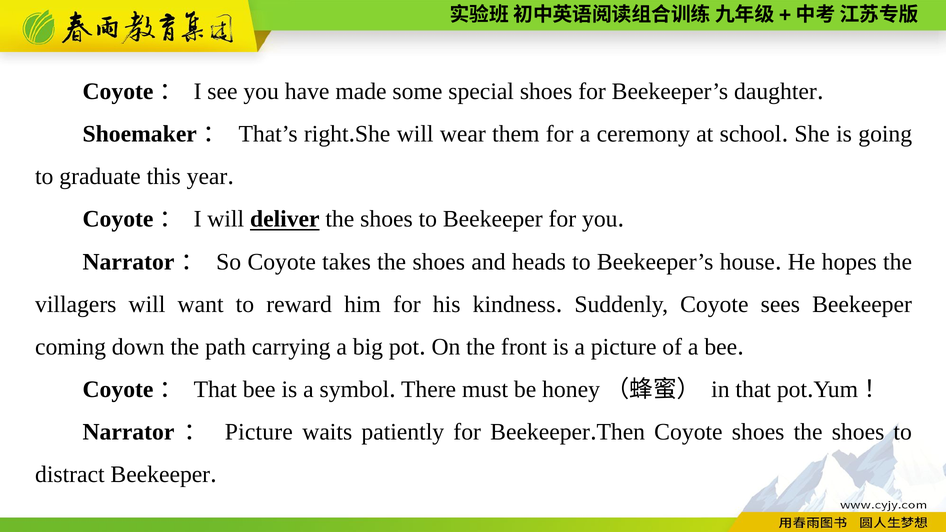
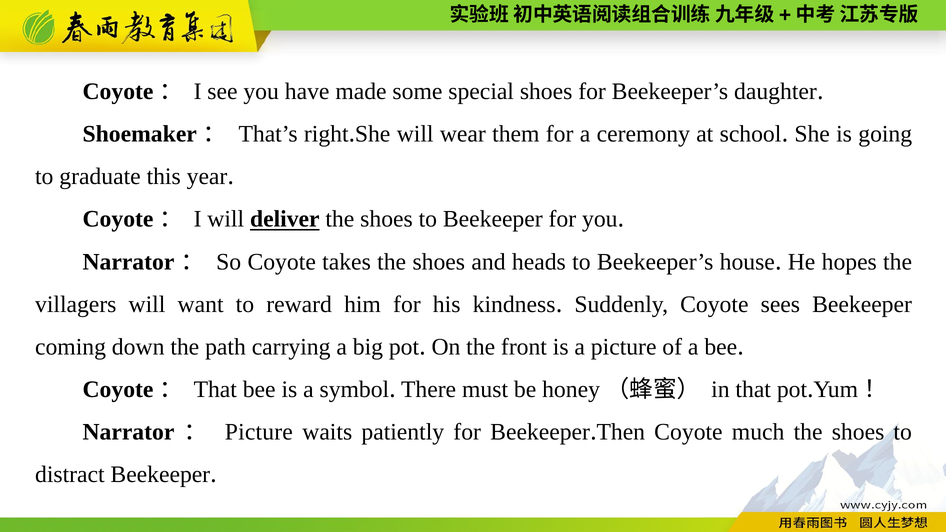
Coyote shoes: shoes -> much (758, 432)
